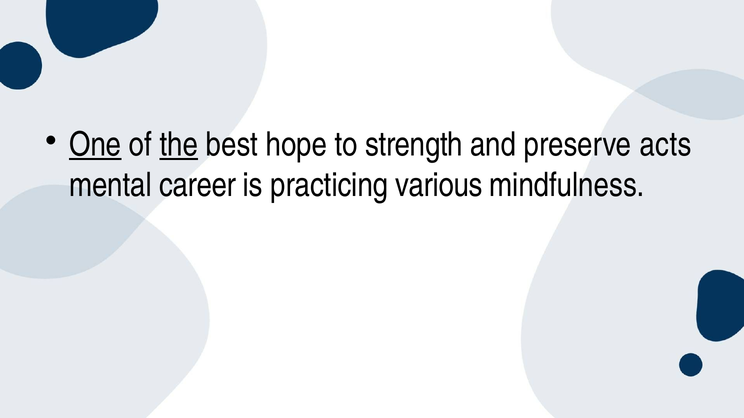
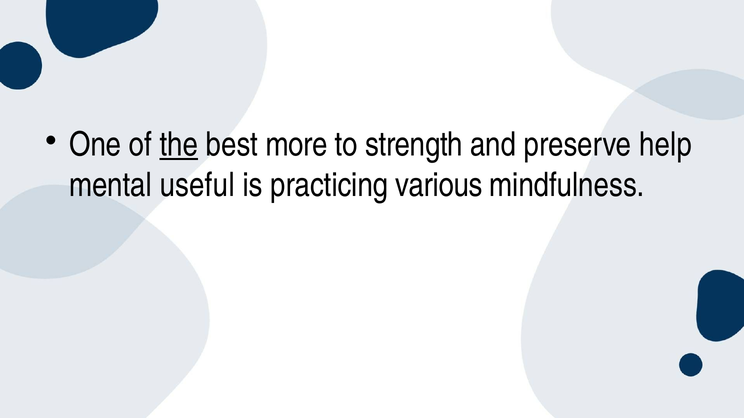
One underline: present -> none (95, 145)
hope: hope -> more (297, 145)
acts: acts -> help (666, 145)
career: career -> useful (197, 185)
